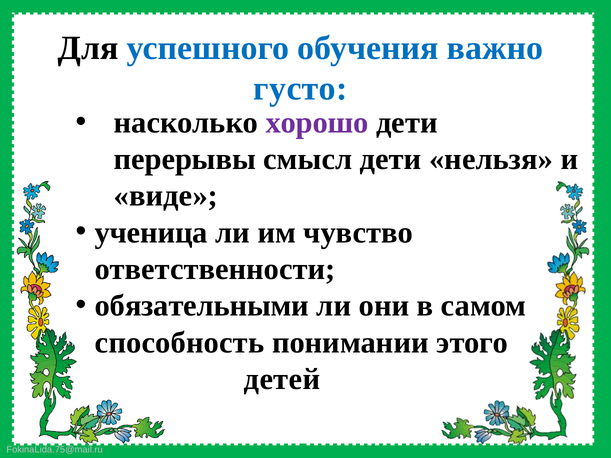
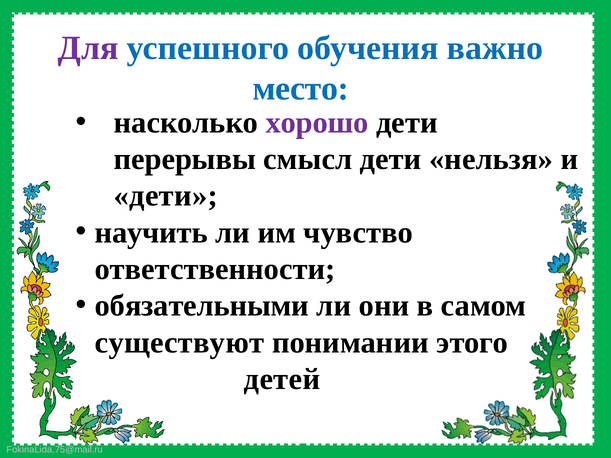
Для colour: black -> purple (88, 48)
густо: густо -> место (301, 89)
виде: виде -> дети (166, 196)
ученица: ученица -> научить (151, 233)
способность: способность -> существуют (179, 343)
